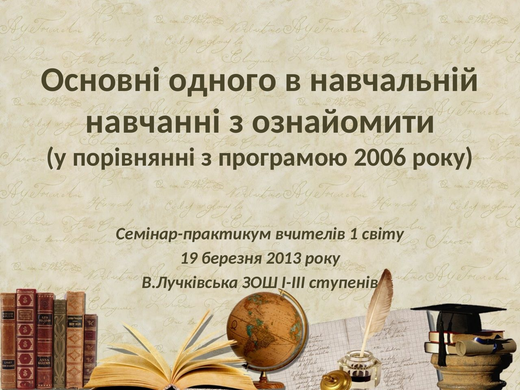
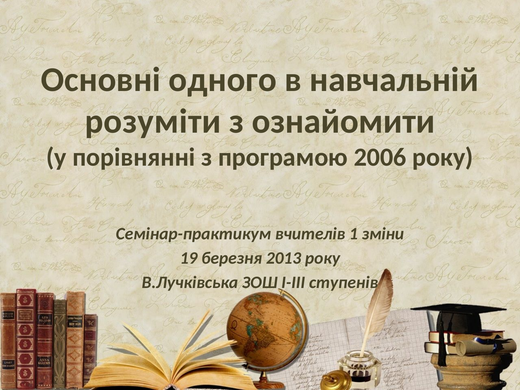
навчанні: навчанні -> розуміти (153, 121)
світу: світу -> зміни (383, 234)
